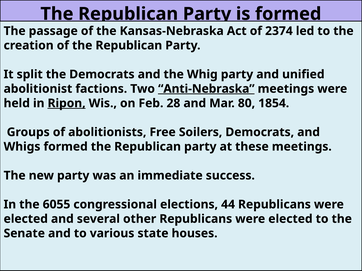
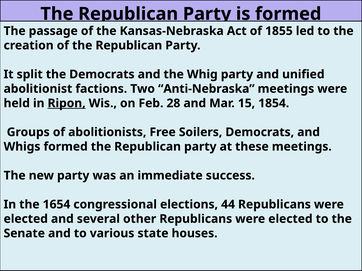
2374: 2374 -> 1855 (279, 31)
Anti-Nebraska underline: present -> none (206, 89)
80: 80 -> 15 (246, 103)
6055: 6055 -> 1654 (57, 205)
